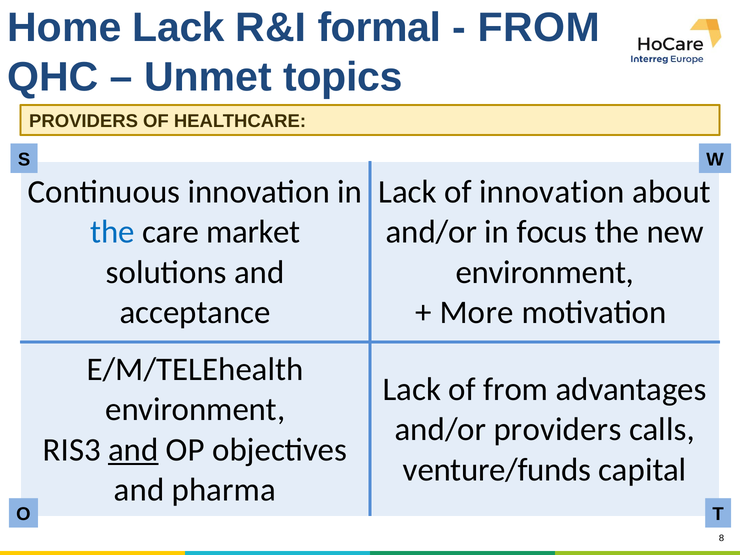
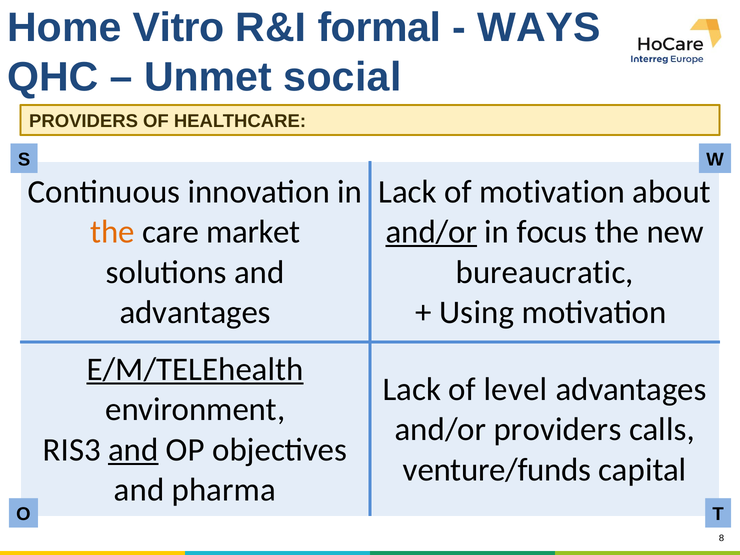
Home Lack: Lack -> Vitro (179, 28)
FROM: FROM -> WAYS (539, 28)
topics: topics -> social (342, 77)
of innovation: innovation -> motivation (552, 192)
the colour: blue -> orange (112, 232)
and/or underline: none -> present (431, 232)
environment: environment -> bureaucratic (545, 272)
acceptance: acceptance -> advantages (195, 312)
More: More -> Using (477, 312)
E/M/TELEhealth underline: none -> present (195, 369)
of from: from -> level (516, 389)
